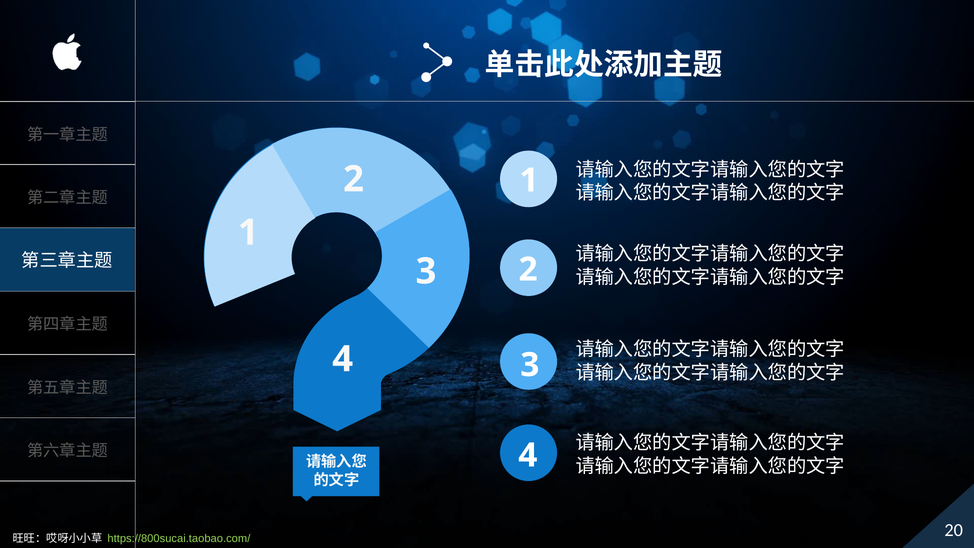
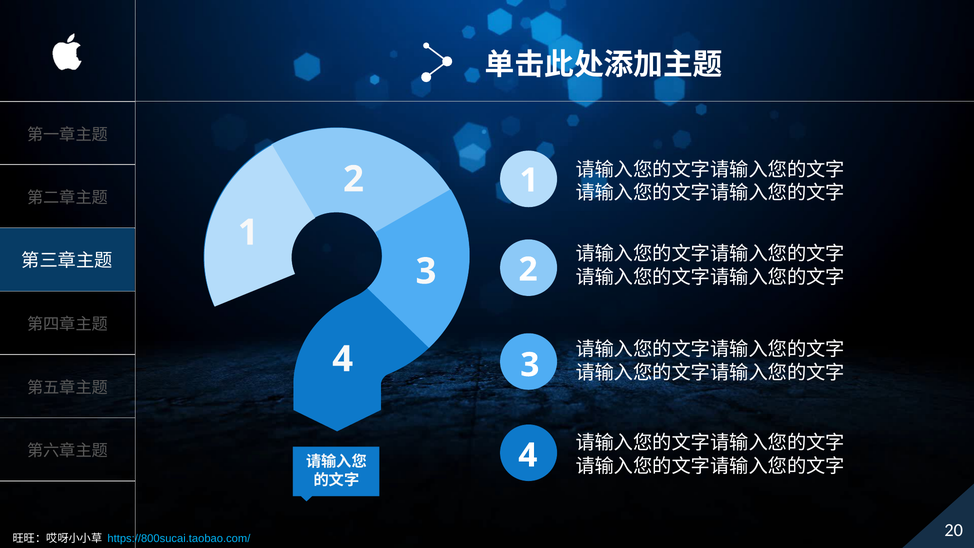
https://800sucai.taobao.com/ colour: light green -> light blue (179, 539)
